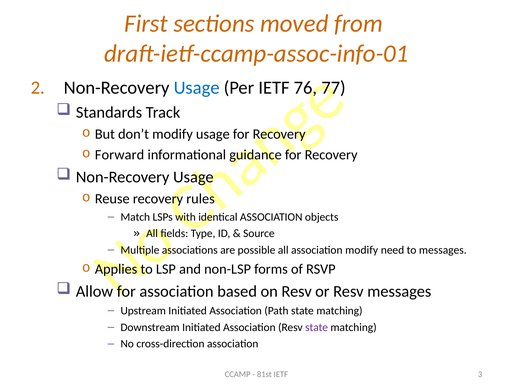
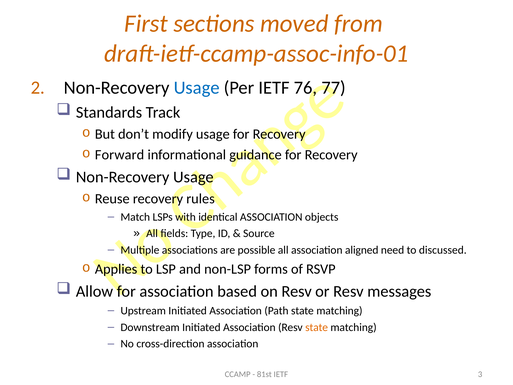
association modify: modify -> aligned (362, 250)
to messages: messages -> discussed (443, 250)
state colour: purple -> orange (317, 327)
